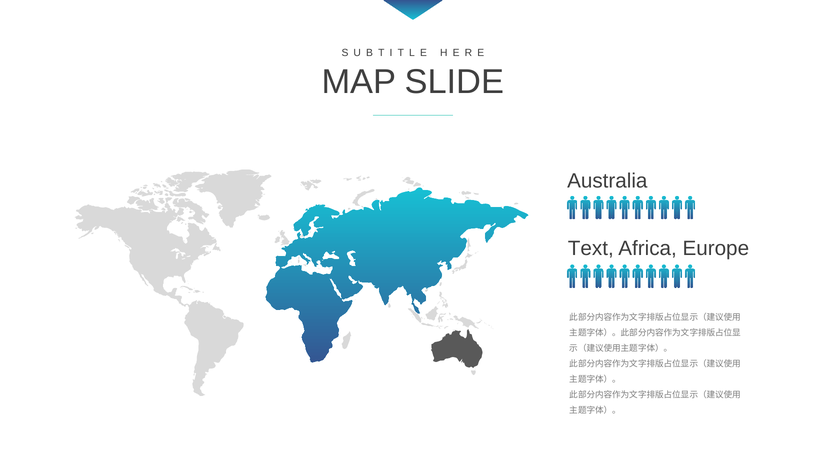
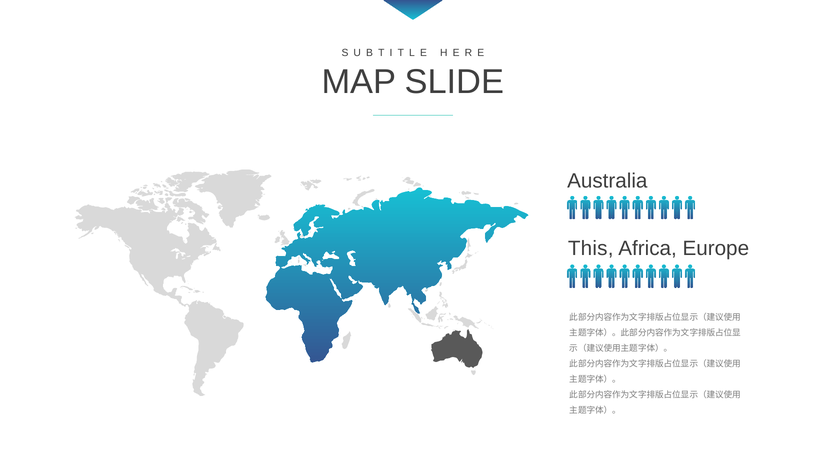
Text: Text -> This (591, 248)
